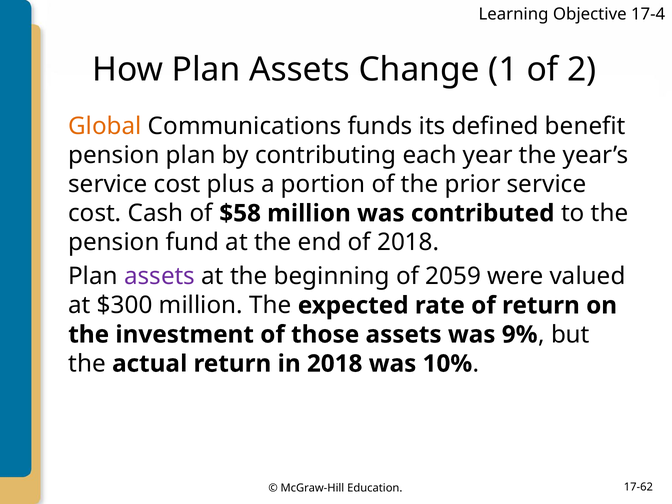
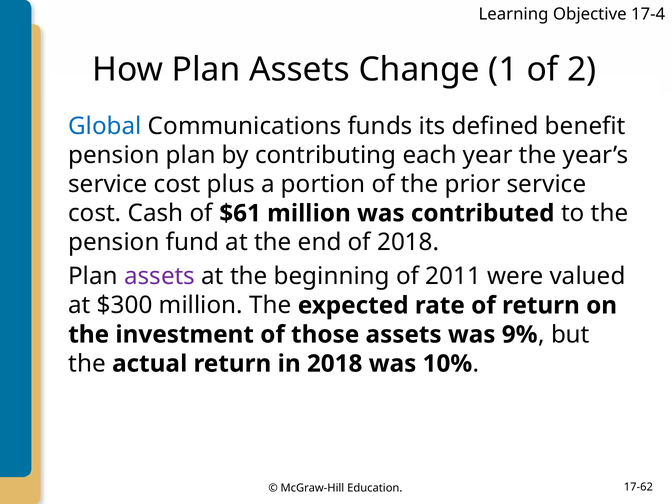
Global colour: orange -> blue (105, 126)
$58: $58 -> $61 (240, 213)
2059: 2059 -> 2011 (453, 276)
